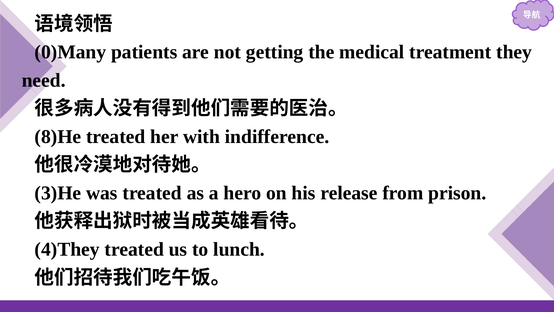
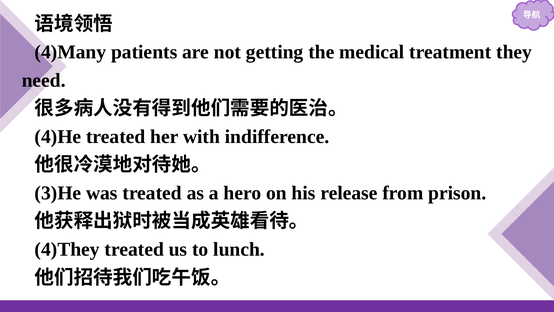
0)Many: 0)Many -> 4)Many (70, 52)
8)He: 8)He -> 4)He (58, 136)
